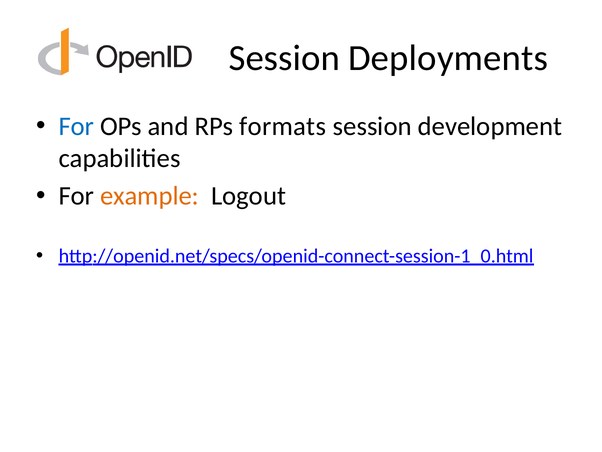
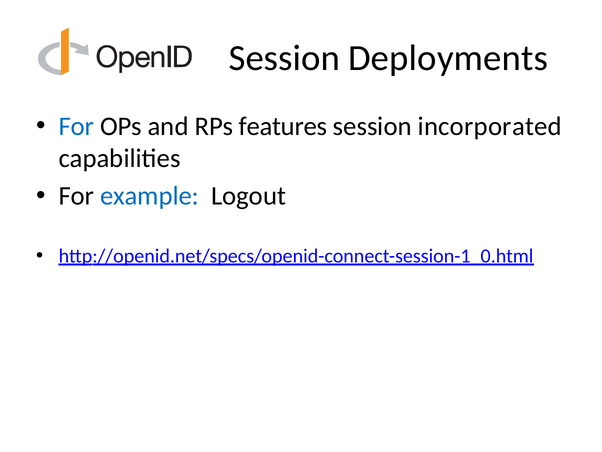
formats: formats -> features (283, 126)
development: development -> incorporated (490, 126)
example colour: orange -> blue (150, 196)
